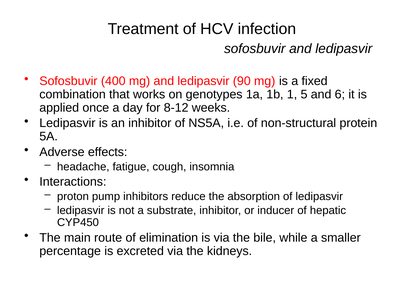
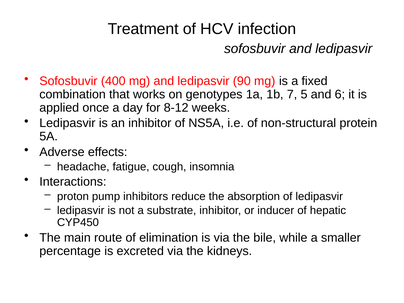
1: 1 -> 7 (292, 94)
